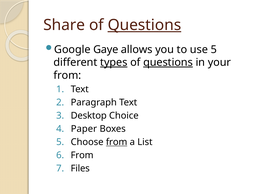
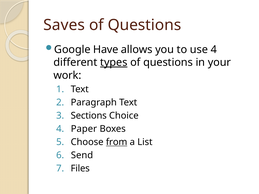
Share: Share -> Saves (64, 25)
Questions underline: present -> none (144, 25)
Gaye: Gaye -> Have (106, 50)
use 5: 5 -> 4 (214, 50)
questions underline: present -> none (168, 62)
from: from -> work (67, 75)
Desktop: Desktop -> Sections (89, 116)
From: From -> Send (82, 155)
